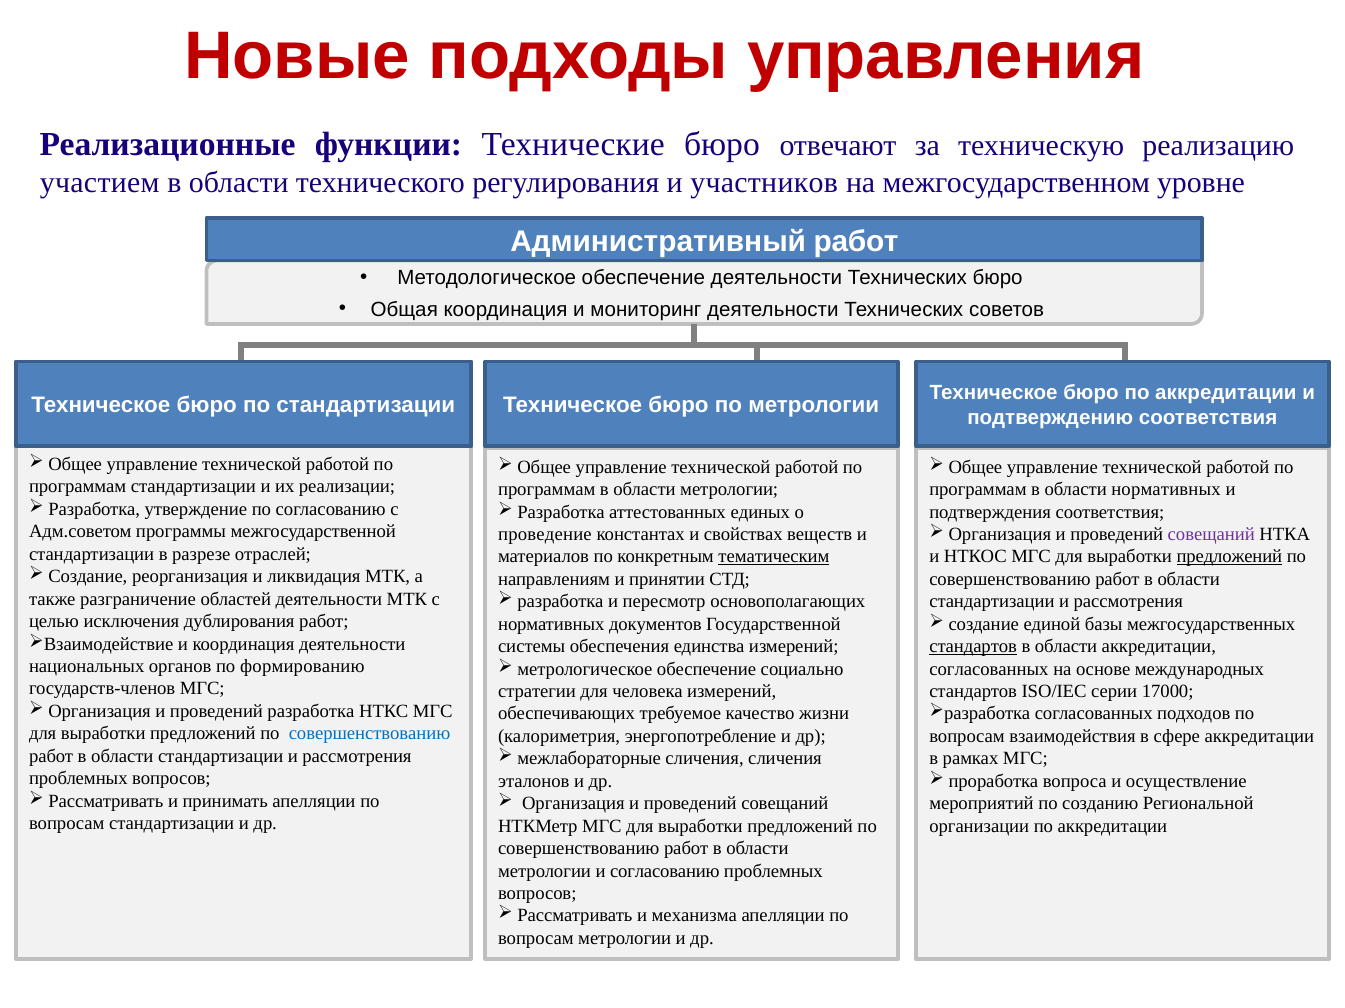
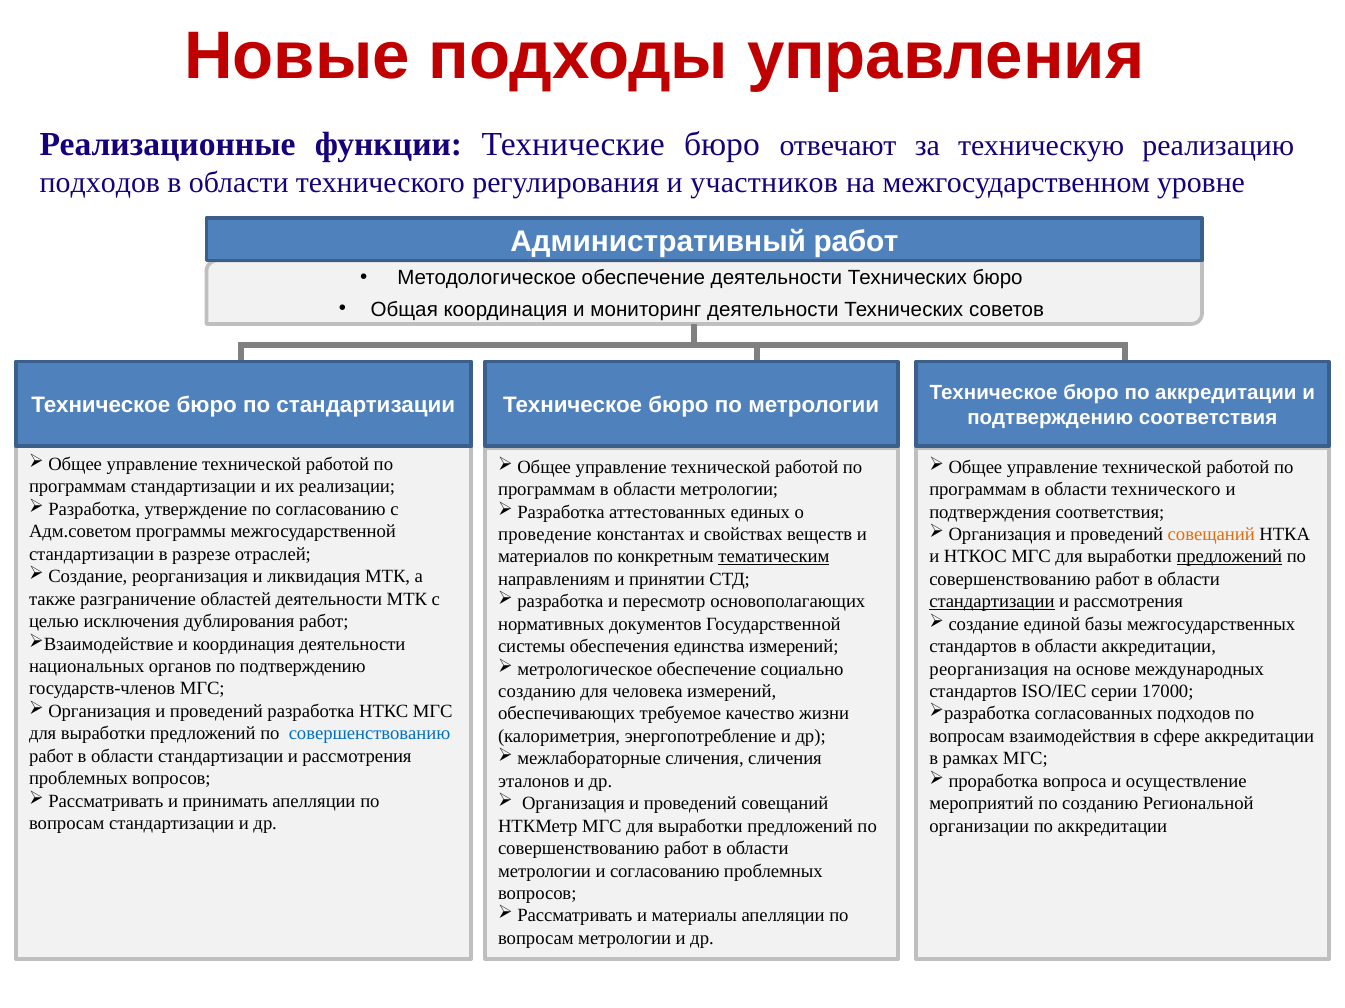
участием: участием -> подходов (100, 182)
программам в области нормативных: нормативных -> технического (1166, 490)
совещаний colour: purple -> orange (1211, 535)
стандартизации underline: none -> present (992, 602)
стандартов underline: present -> none (973, 647)
по формированию: формированию -> подтверждению (303, 667)
согласованных: согласованных -> реорганизация (989, 669)
стратегии: стратегии -> созданию (537, 692)
механизма: механизма -> материалы (694, 916)
